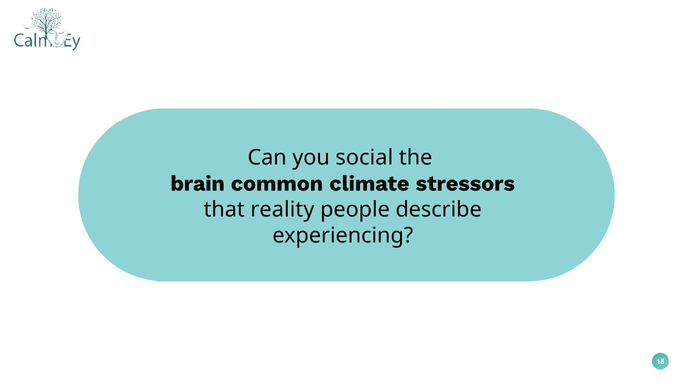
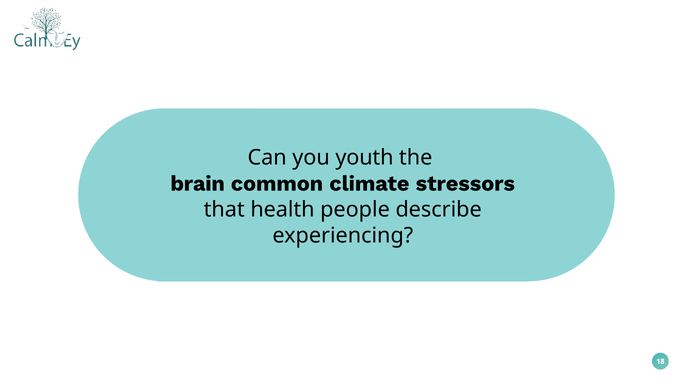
social: social -> youth (364, 157)
reality: reality -> health (283, 209)
